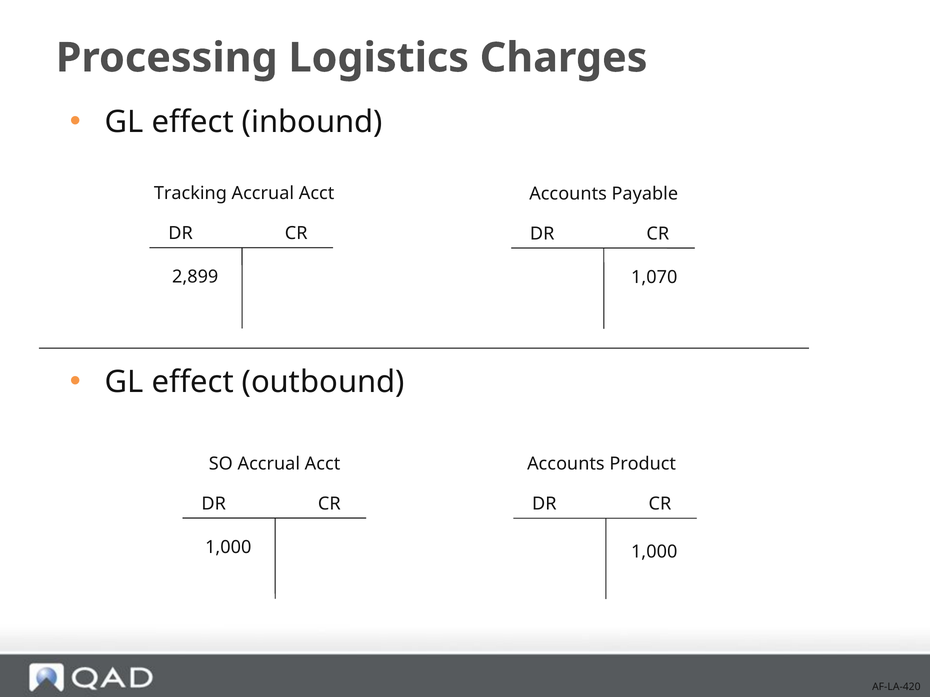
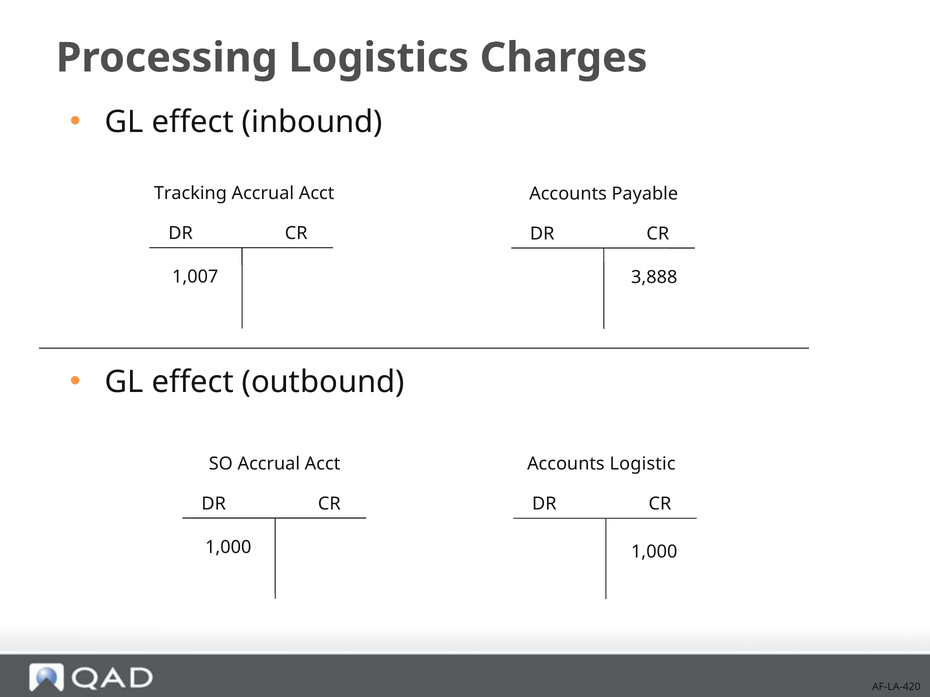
2,899: 2,899 -> 1,007 (195, 277)
1,070: 1,070 -> 3,888 (654, 277)
Product: Product -> Logistic (643, 464)
